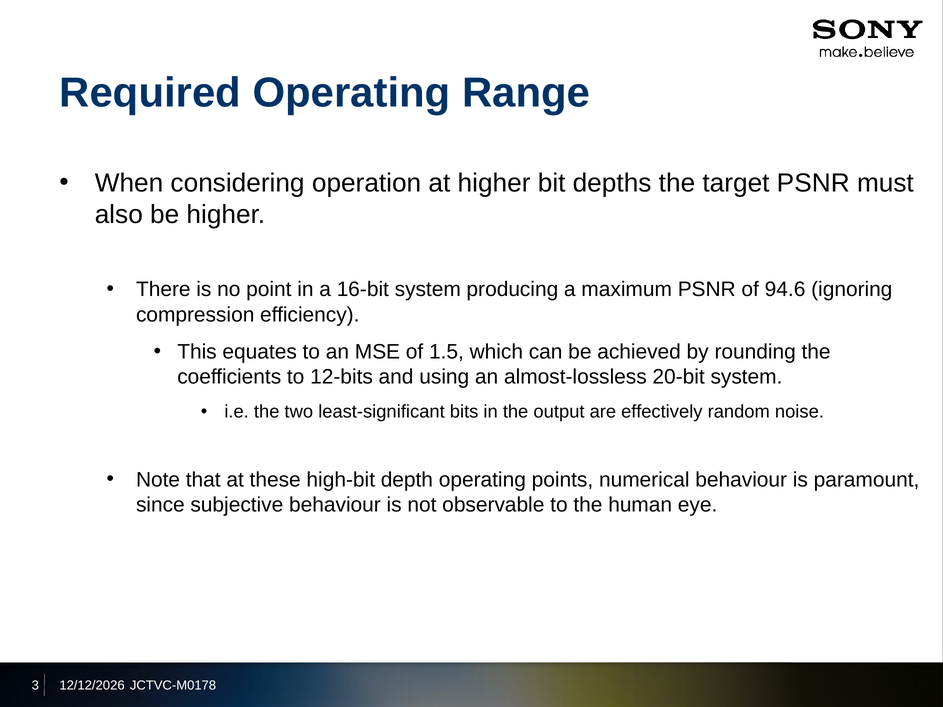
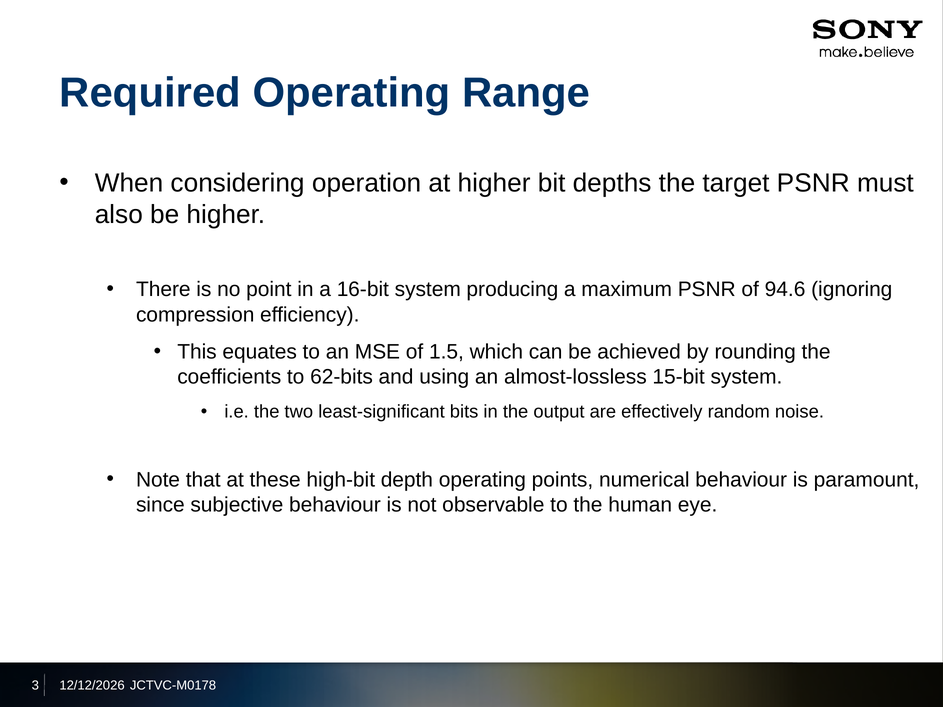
12-bits: 12-bits -> 62-bits (342, 377)
20-bit: 20-bit -> 15-bit (679, 377)
